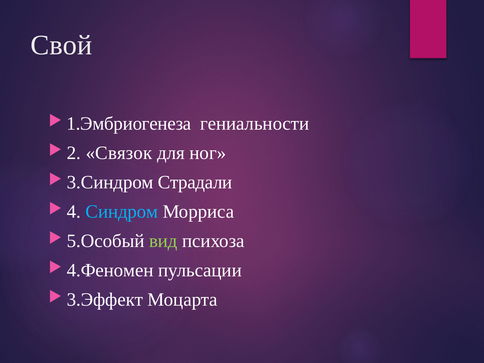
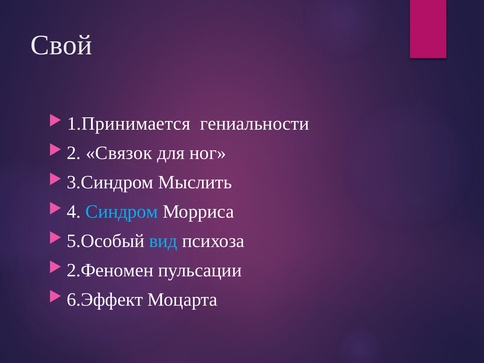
1.Эмбриогенеза: 1.Эмбриогенеза -> 1.Принимается (129, 124)
Страдали: Страдали -> Мыслить (195, 182)
вид colour: light green -> light blue (163, 241)
4.Феномен: 4.Феномен -> 2.Феномен (110, 270)
3.Эффект: 3.Эффект -> 6.Эффект (105, 300)
